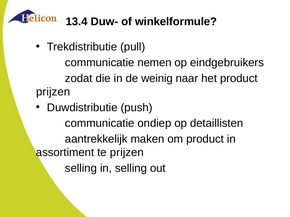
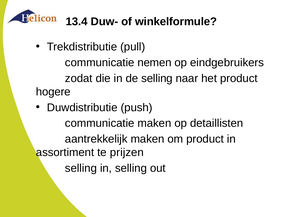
de weinig: weinig -> selling (157, 78)
prijzen: prijzen -> hogere (53, 92)
communicatie ondiep: ondiep -> maken (154, 124)
